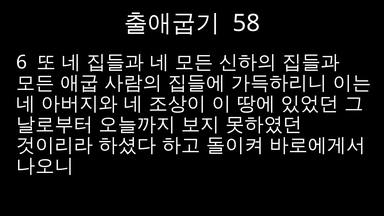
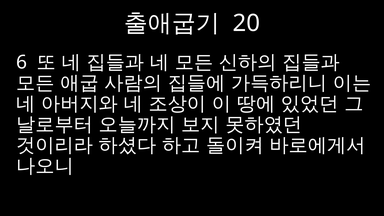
58: 58 -> 20 (246, 23)
